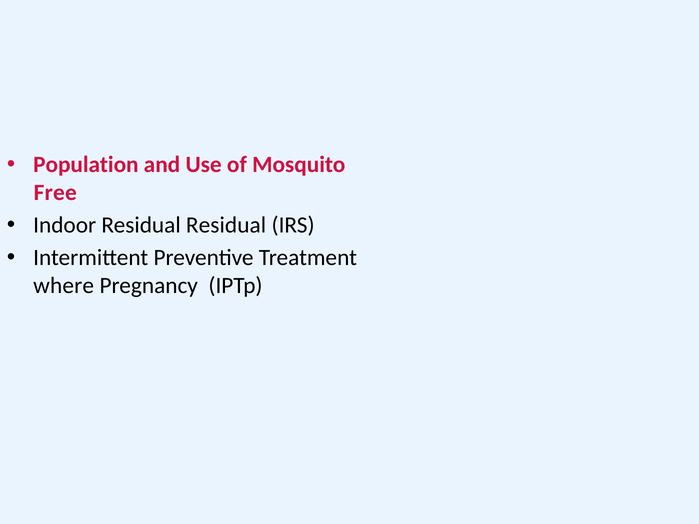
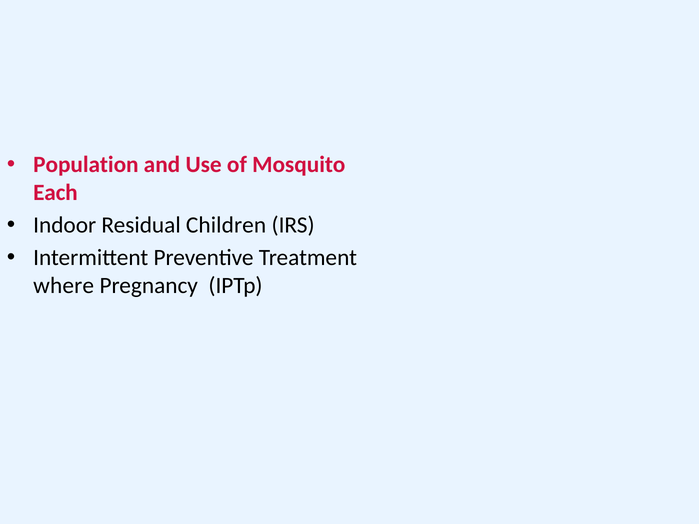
Free: Free -> Each (55, 193)
Residual Residual: Residual -> Children (226, 225)
